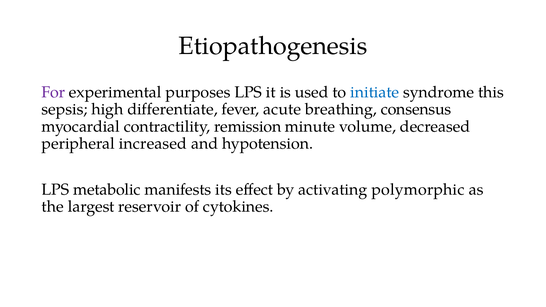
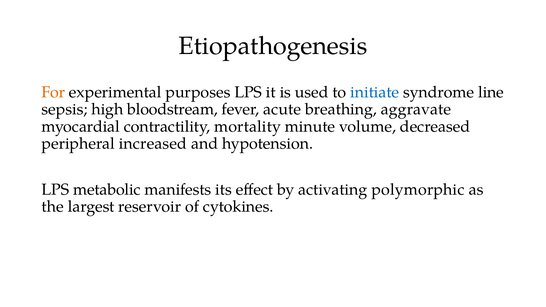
For colour: purple -> orange (53, 92)
this: this -> line (491, 92)
differentiate: differentiate -> bloodstream (173, 109)
consensus: consensus -> aggravate (416, 109)
remission: remission -> mortality (248, 127)
